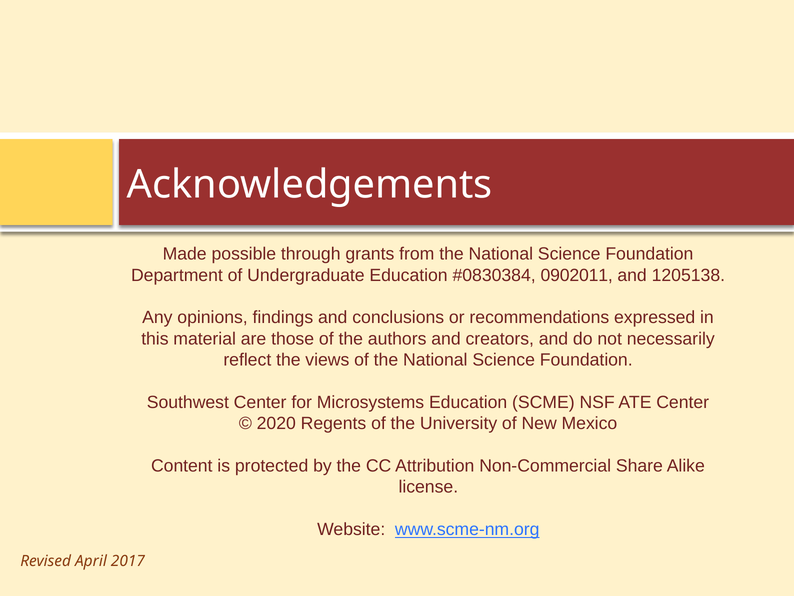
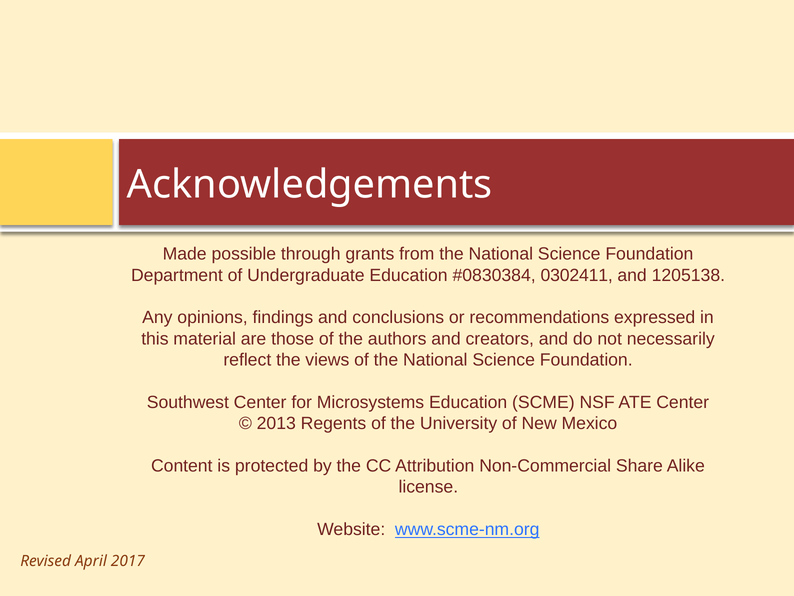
0902011: 0902011 -> 0302411 (577, 275)
2020: 2020 -> 2013 (276, 423)
